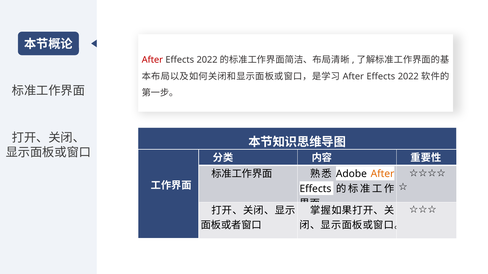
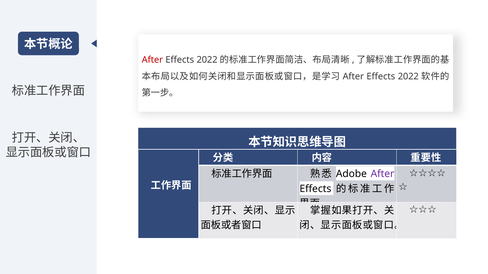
After colour: orange -> purple (383, 174)
